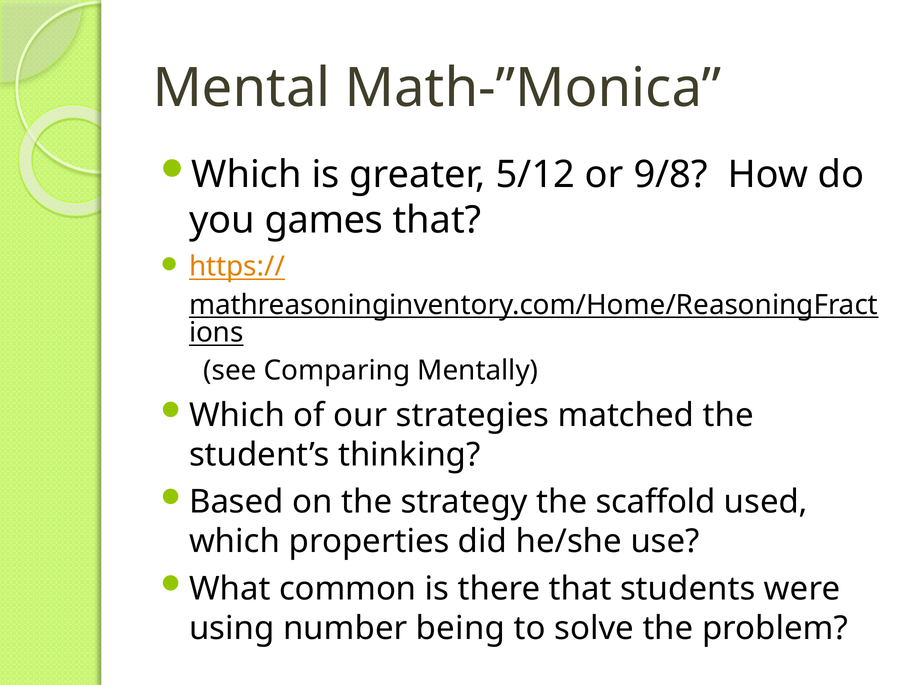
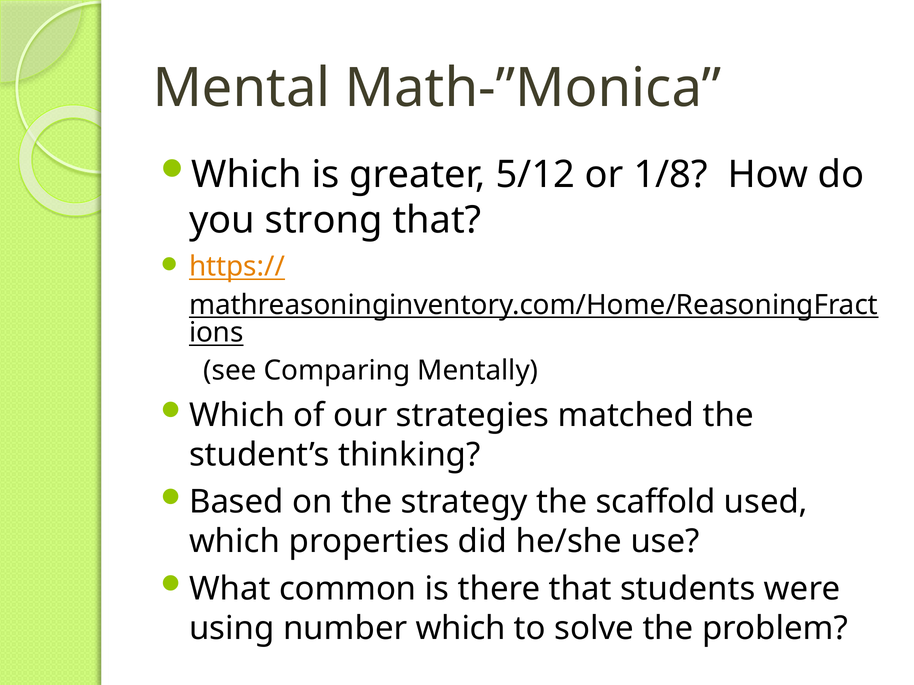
9/8: 9/8 -> 1/8 (671, 175)
games: games -> strong (324, 220)
number being: being -> which (461, 629)
